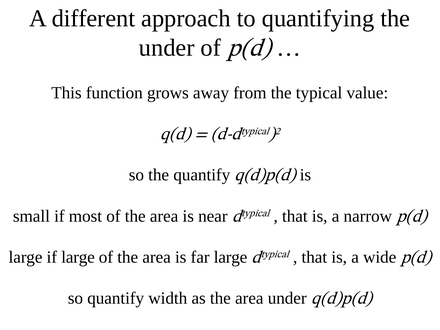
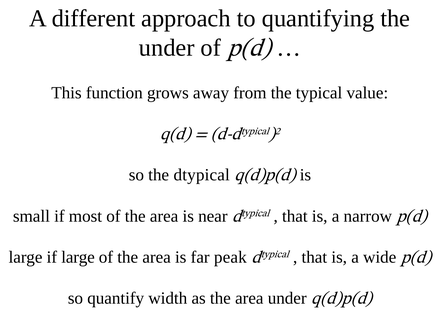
the quantify: quantify -> dtypical (202, 175)
far large: large -> peak (230, 257)
